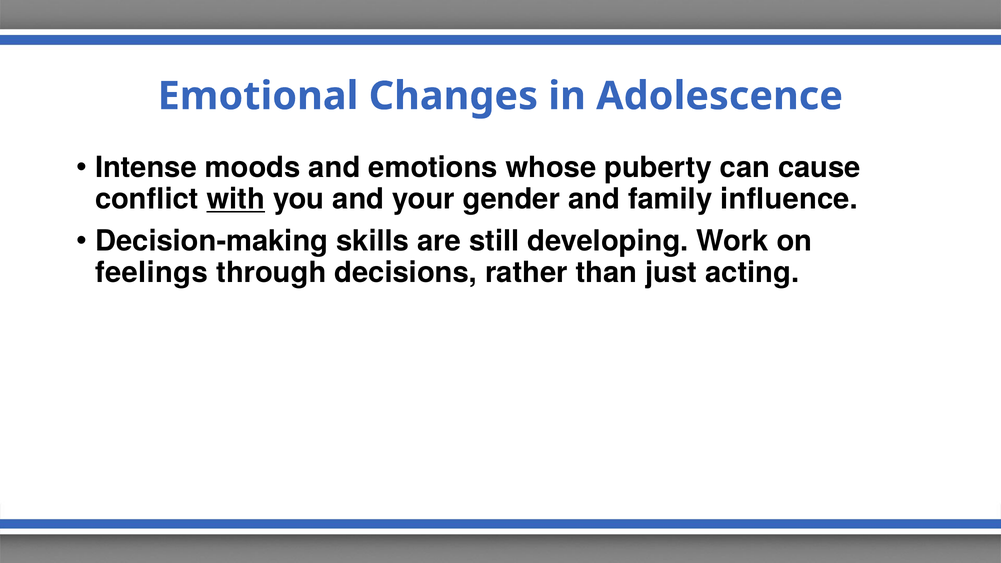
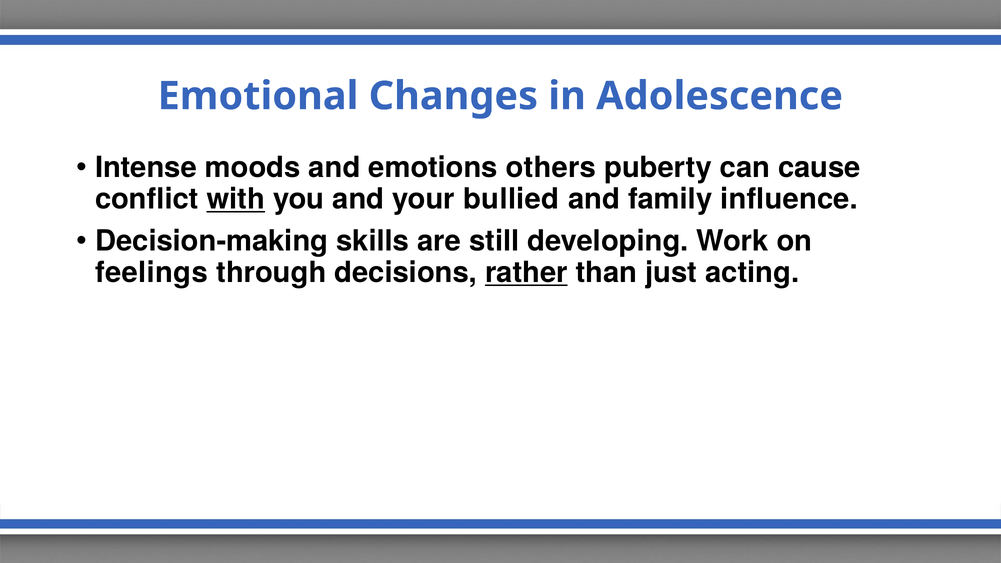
whose: whose -> others (551, 168)
gender: gender -> bullied (511, 199)
rather underline: none -> present (526, 273)
